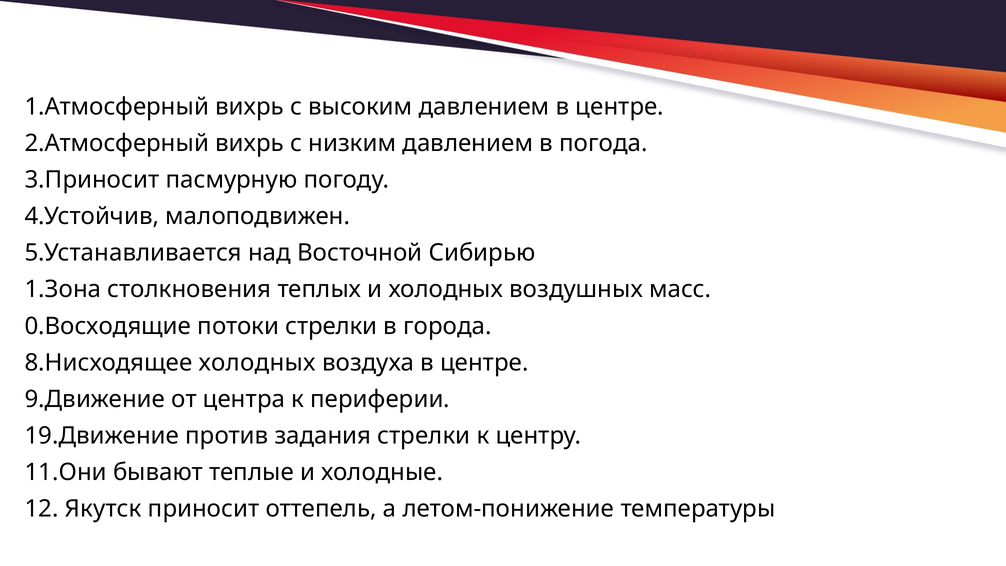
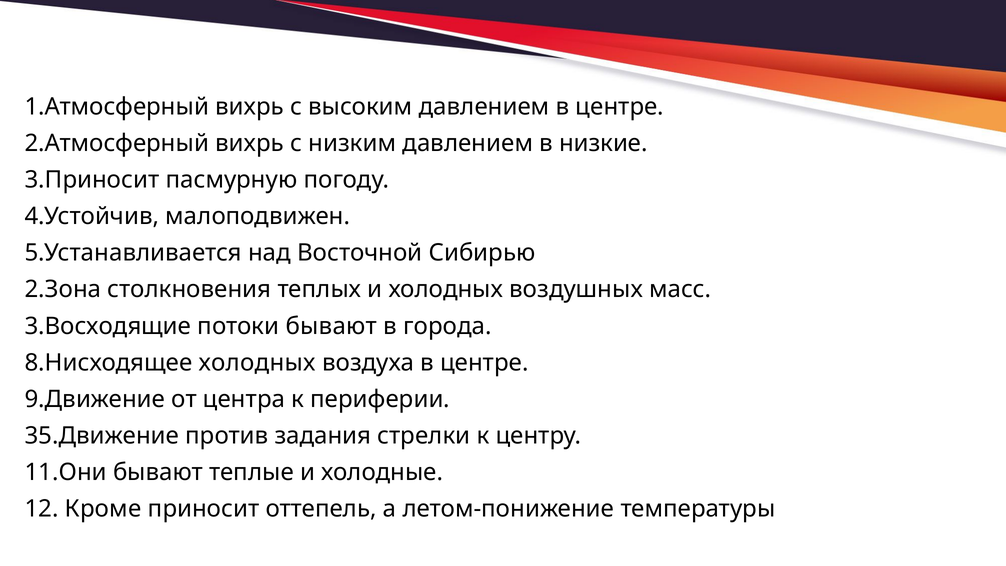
погода: погода -> низкие (603, 143)
1.Зона: 1.Зона -> 2.Зона (63, 289)
0.Восходящие: 0.Восходящие -> 3.Восходящие (108, 326)
потоки стрелки: стрелки -> бывают (331, 326)
19.Движение: 19.Движение -> 35.Движение (102, 436)
Якутск: Якутск -> Кроме (103, 509)
